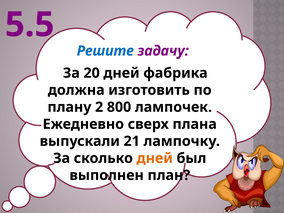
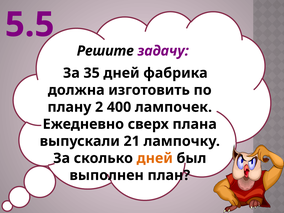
Решите colour: blue -> black (105, 51)
20: 20 -> 35 (92, 73)
800: 800 -> 400 (119, 107)
